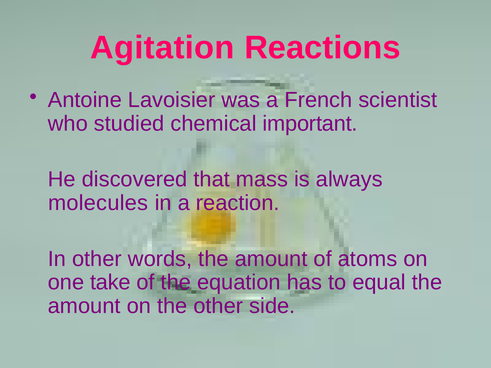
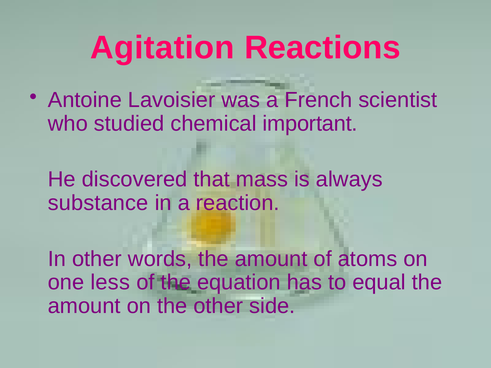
molecules: molecules -> substance (98, 203)
take: take -> less (110, 283)
